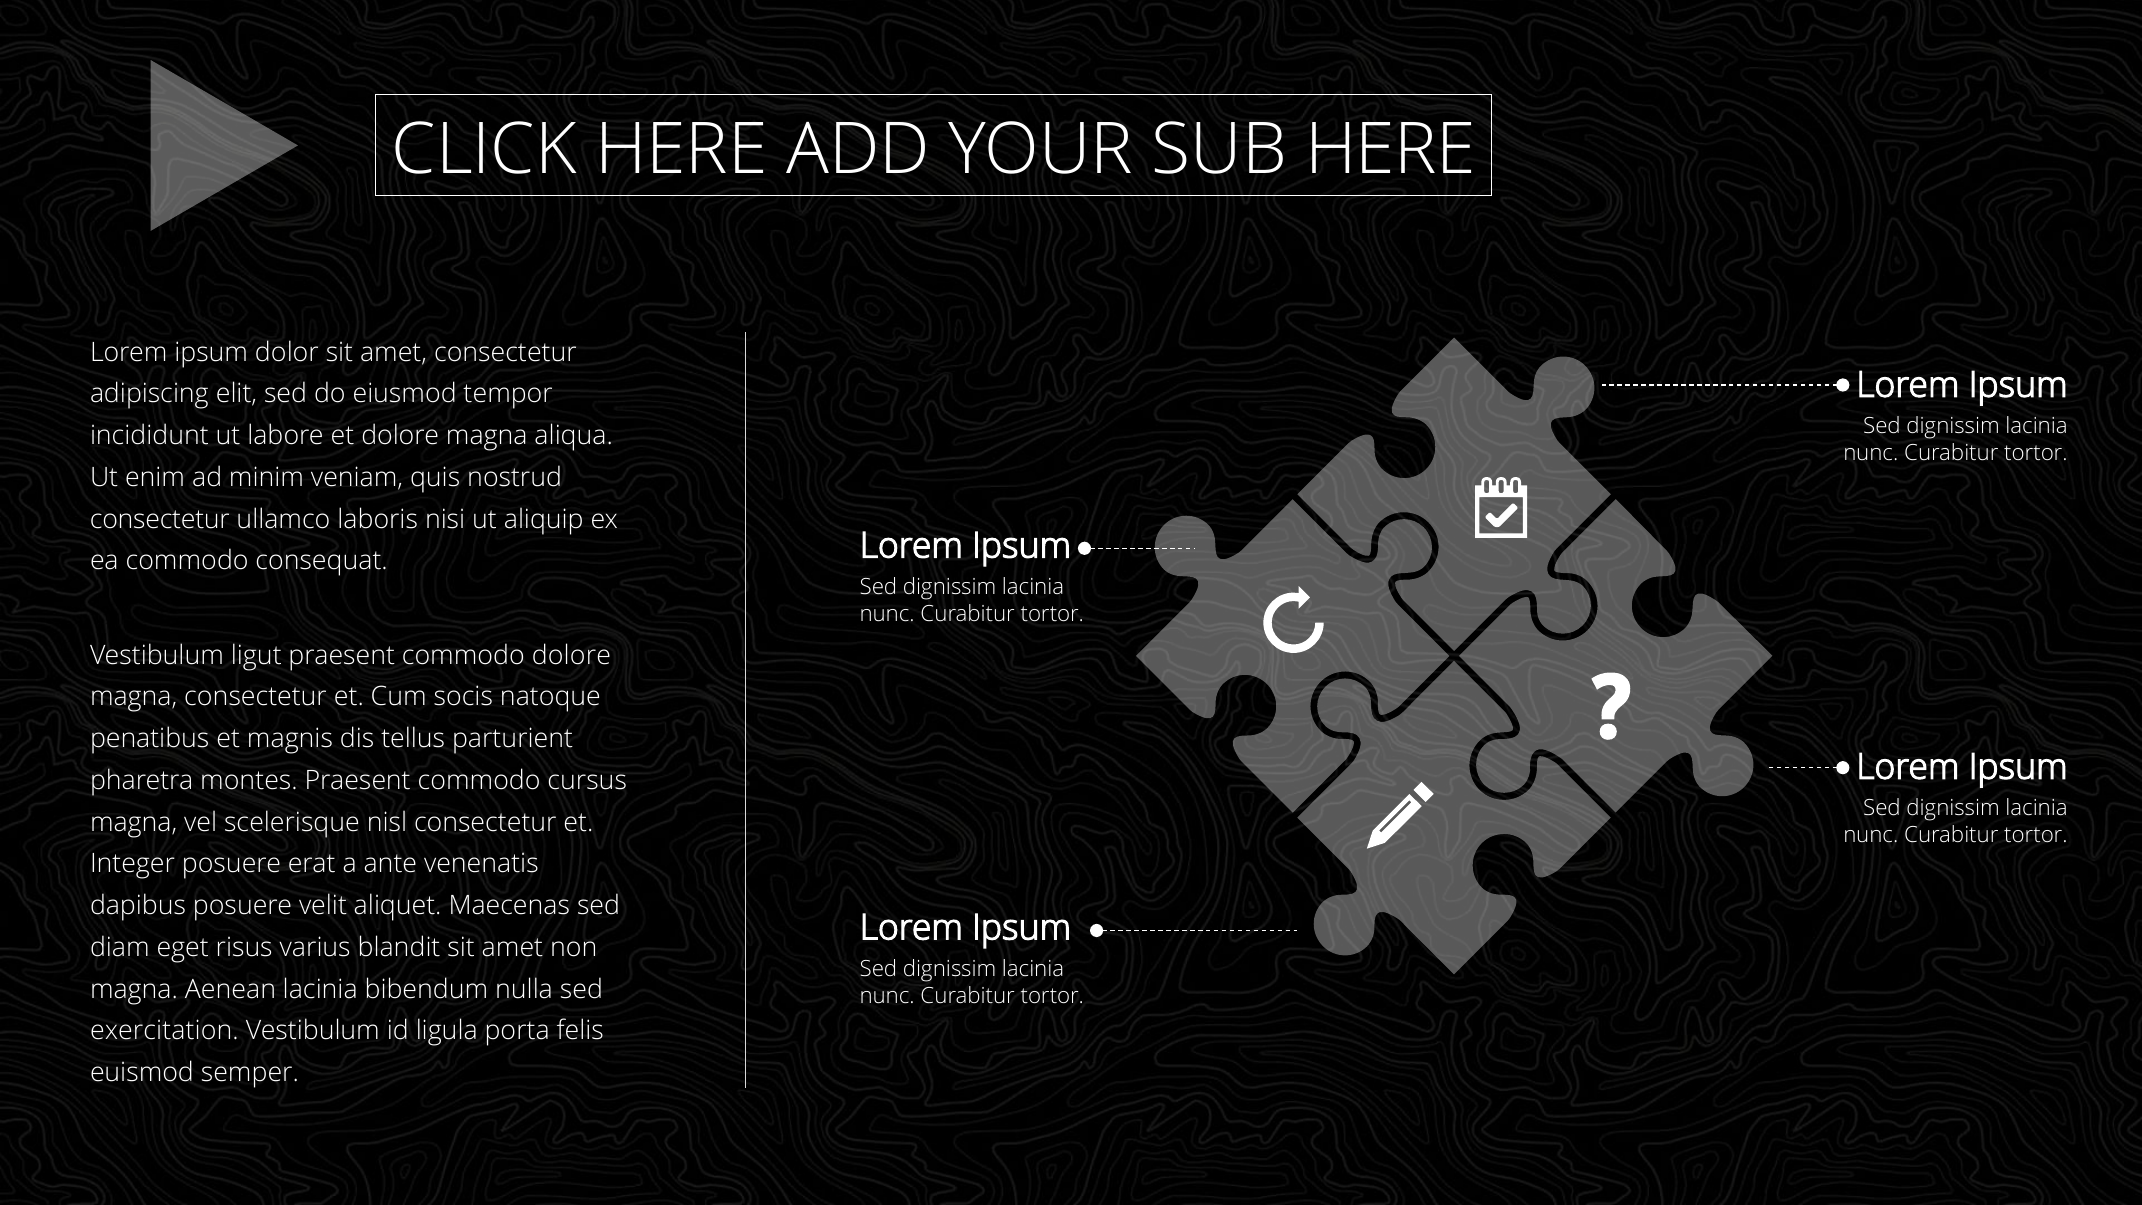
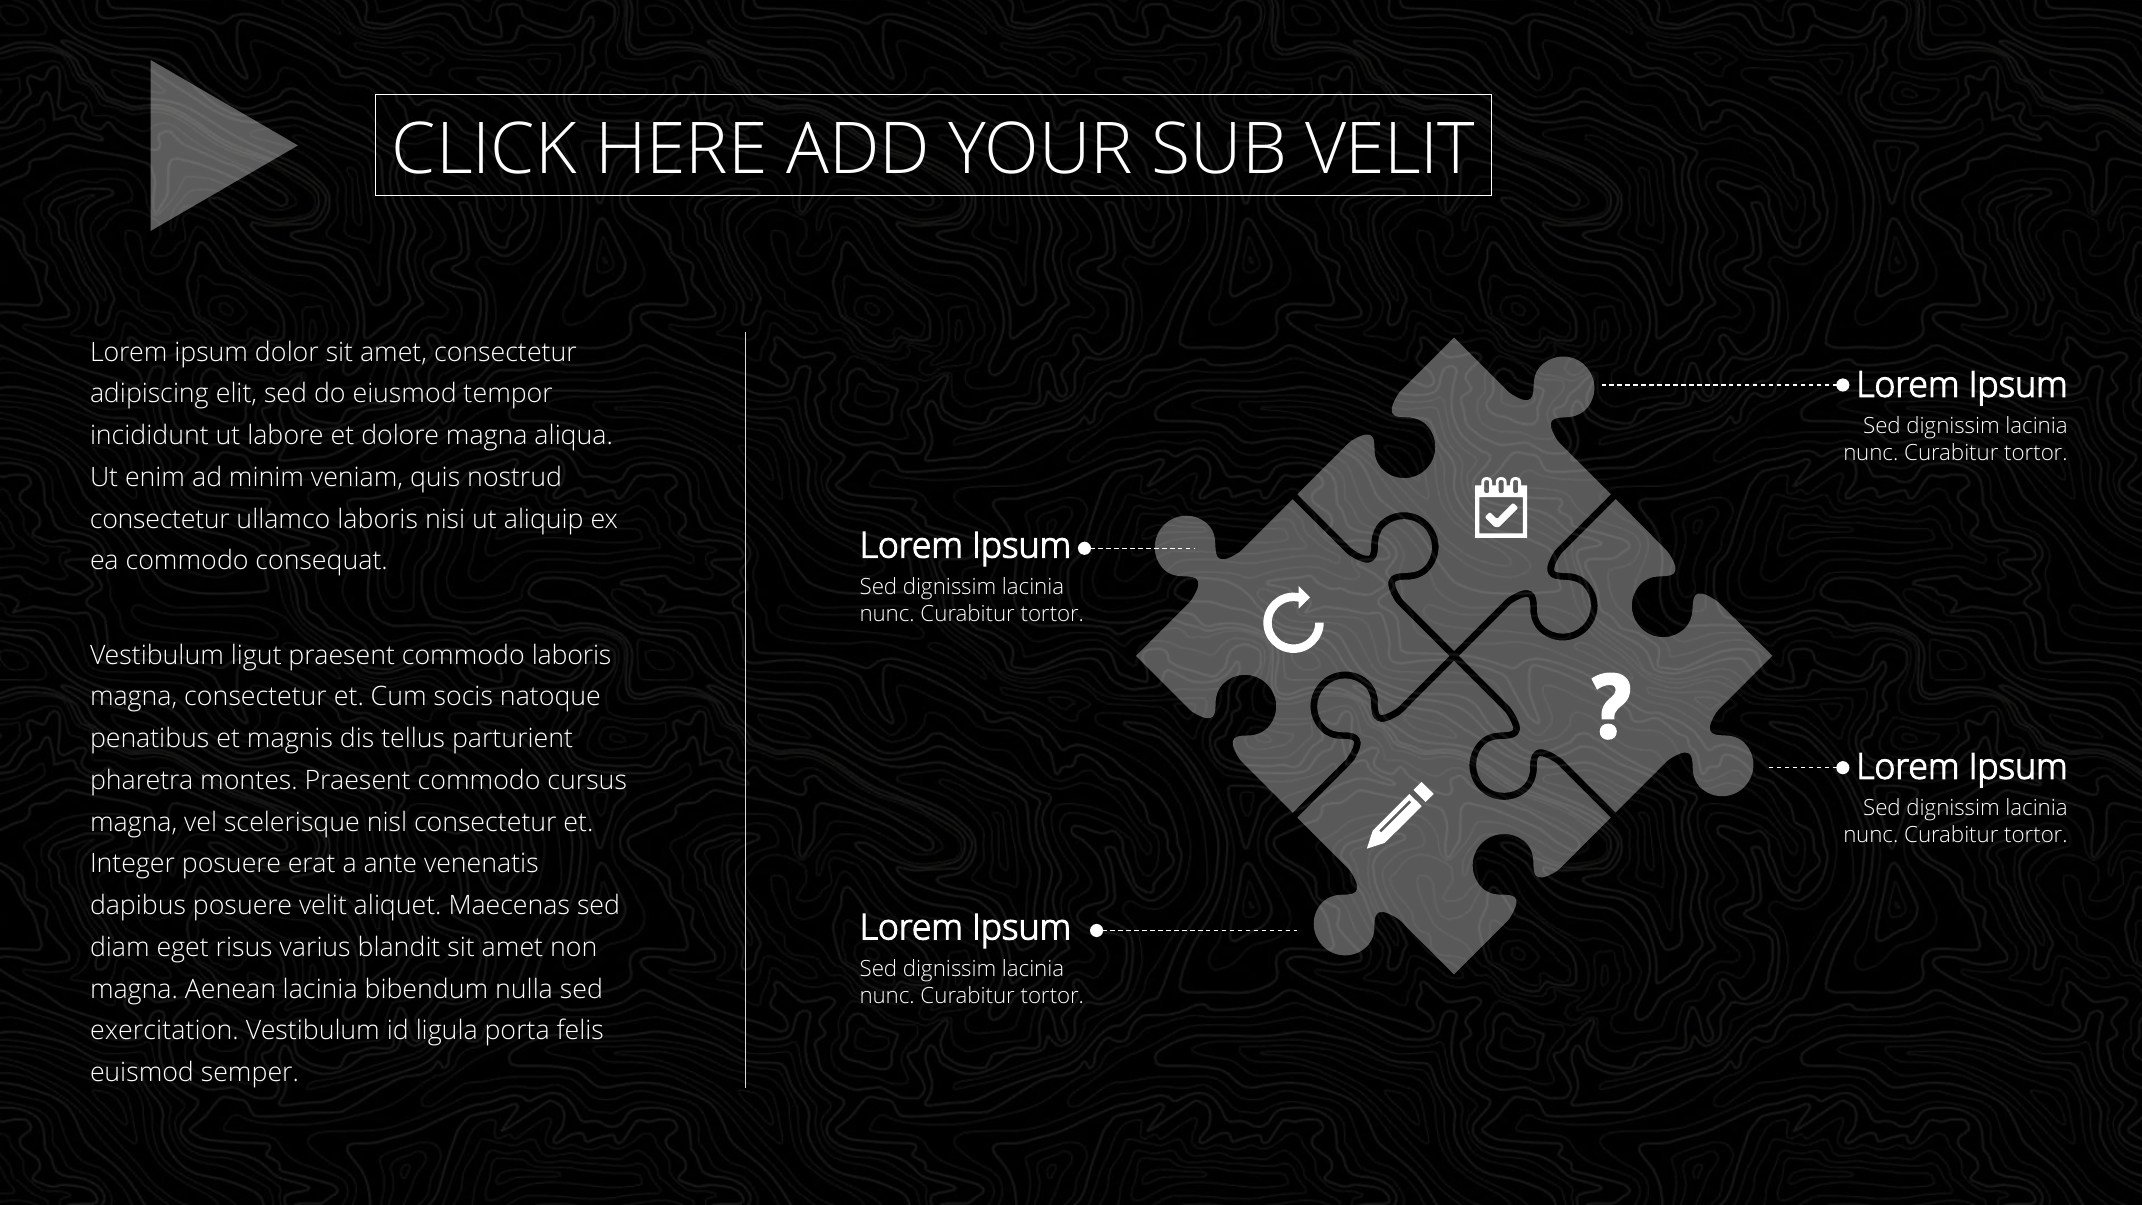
SUB HERE: HERE -> VELIT (1390, 150)
commodo dolore: dolore -> laboris (572, 655)
